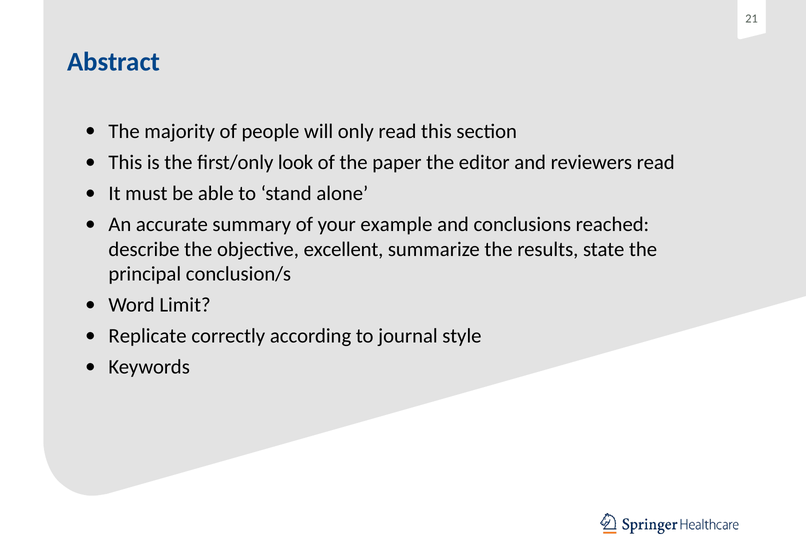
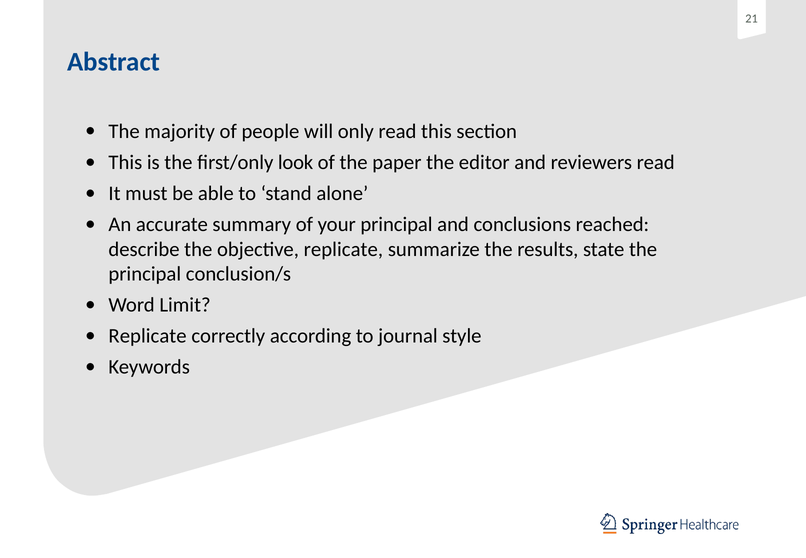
your example: example -> principal (396, 224)
objective excellent: excellent -> replicate (343, 249)
